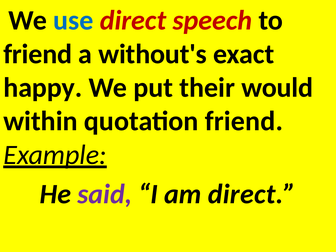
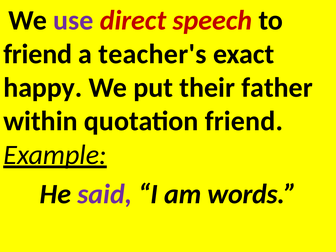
use colour: blue -> purple (73, 20)
without's: without's -> teacher's (152, 54)
would: would -> father (277, 88)
am direct: direct -> words (252, 194)
